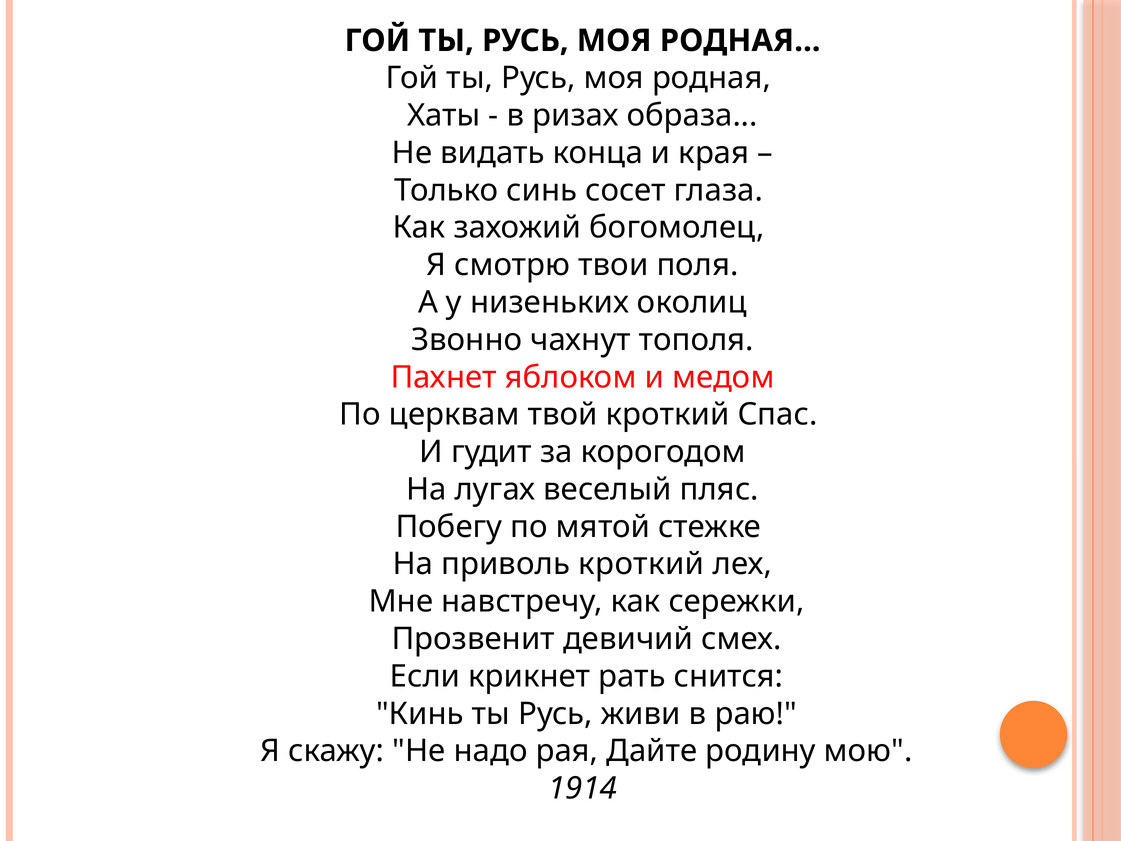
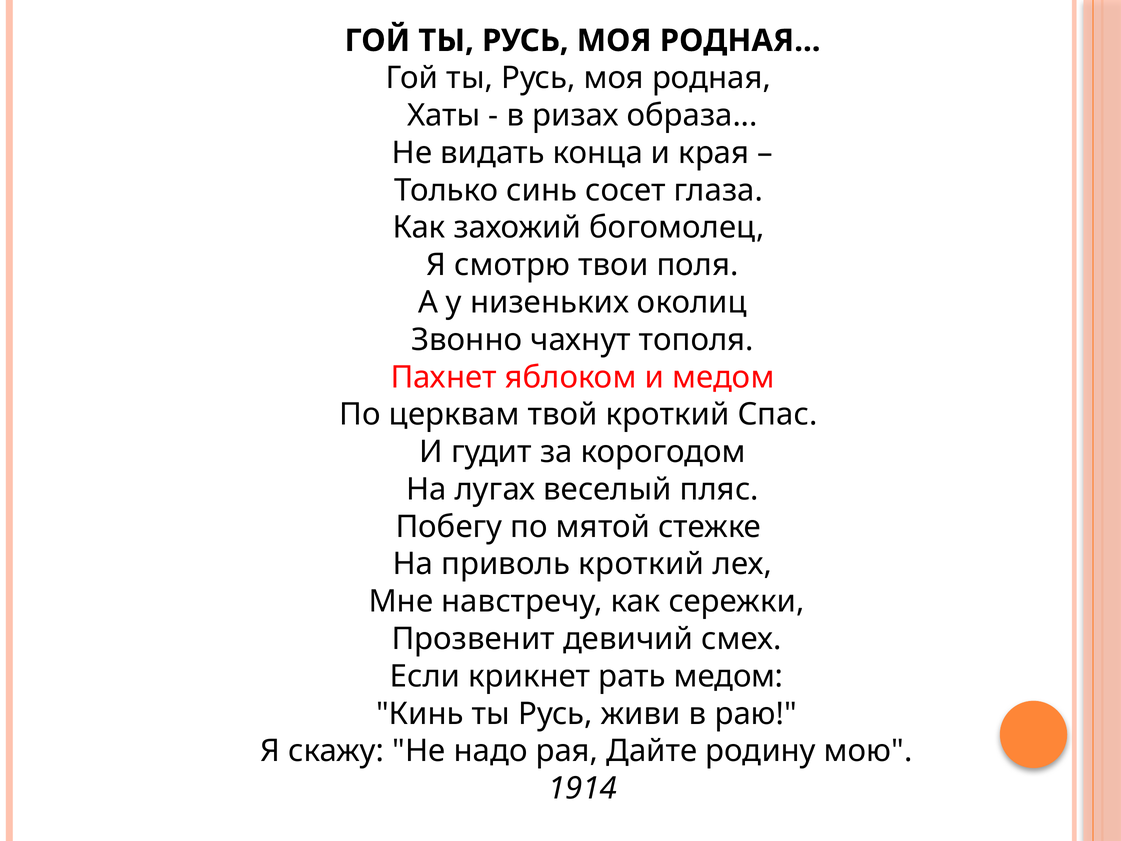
рать снится: снится -> медом (729, 676)
